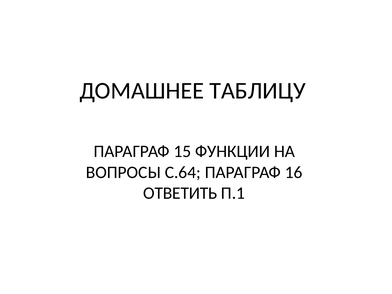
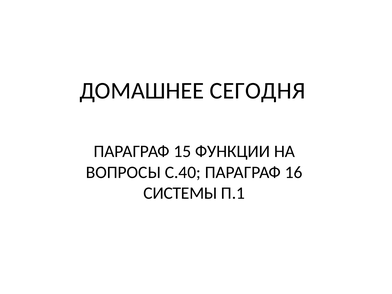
ТАБЛИЦУ: ТАБЛИЦУ -> СЕГОДНЯ (257, 91)
С.64: С.64 -> С.40 (183, 172)
ОТВЕТИТЬ: ОТВЕТИТЬ -> СИСТЕМЫ (180, 193)
